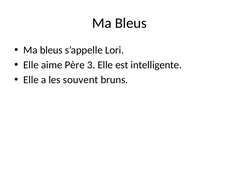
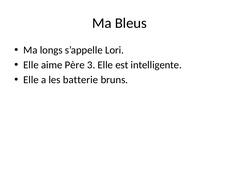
bleus: bleus -> longs (51, 50)
souvent: souvent -> batterie (81, 80)
